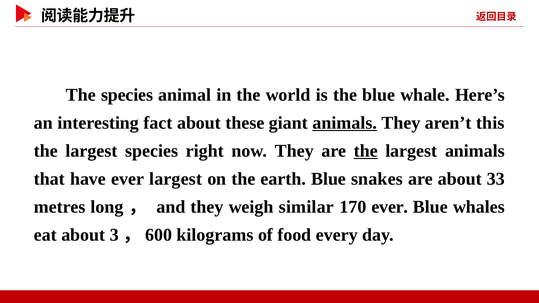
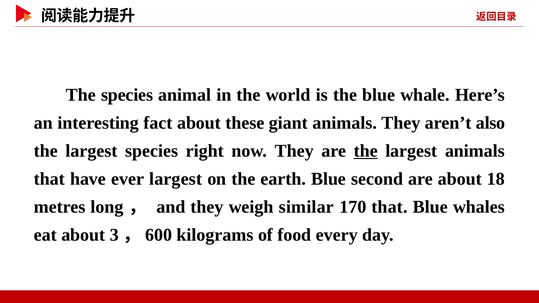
animals underline: present -> none (345, 123)
this: this -> also (491, 123)
snakes: snakes -> second (377, 179)
33: 33 -> 18 (496, 179)
170 ever: ever -> that (390, 207)
